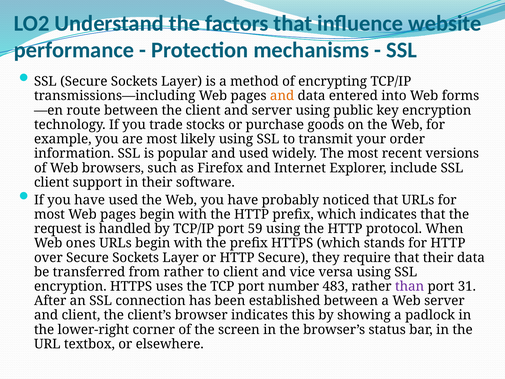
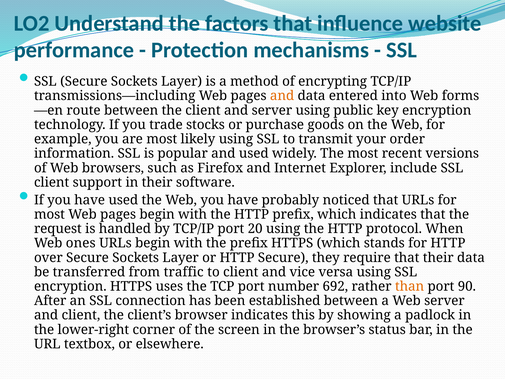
59: 59 -> 20 (255, 229)
from rather: rather -> traffic (184, 272)
483: 483 -> 692 (335, 286)
than colour: purple -> orange (410, 286)
31: 31 -> 90 (467, 286)
